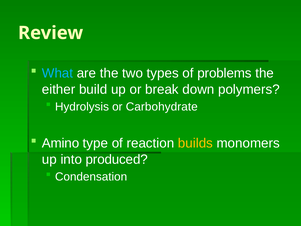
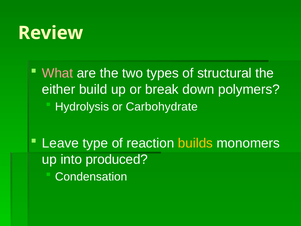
What colour: light blue -> pink (57, 73)
problems: problems -> structural (224, 73)
Amino: Amino -> Leave (60, 143)
